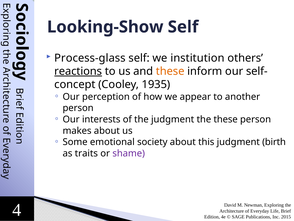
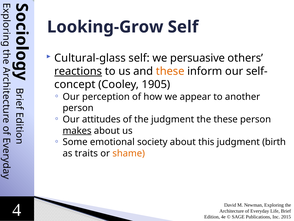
Looking-Show: Looking-Show -> Looking-Grow (105, 27)
Process-glass: Process-glass -> Cultural-glass (90, 58)
institution: institution -> persuasive (198, 58)
1935: 1935 -> 1905 (156, 84)
interests: interests -> attitudes (101, 119)
makes underline: none -> present (77, 130)
shame colour: purple -> orange (129, 153)
